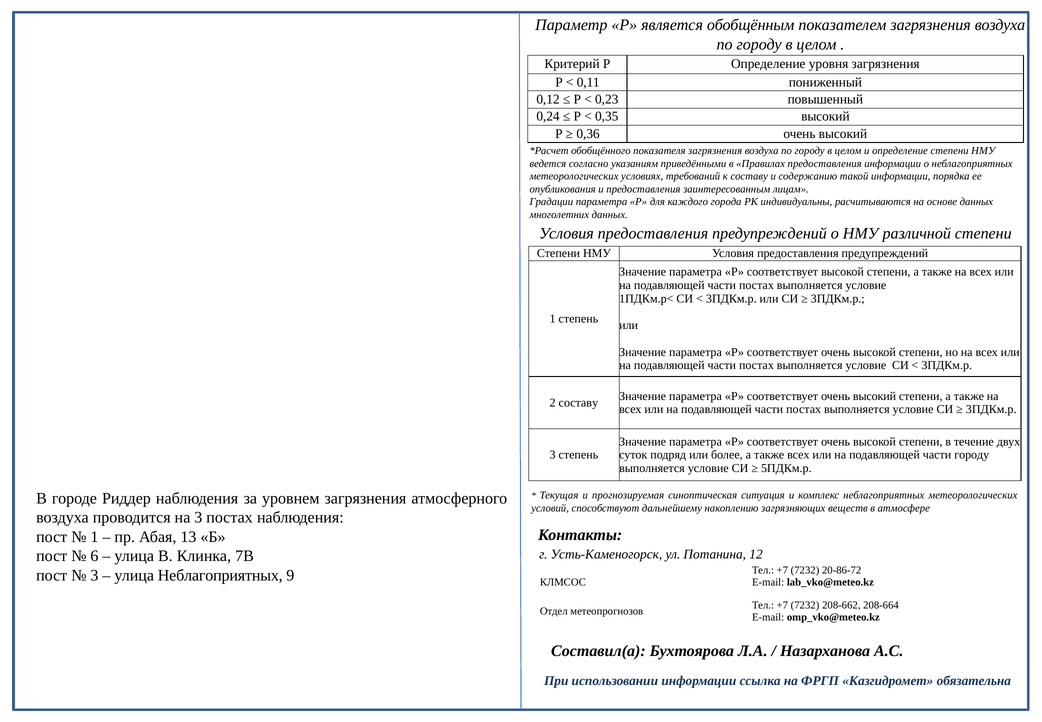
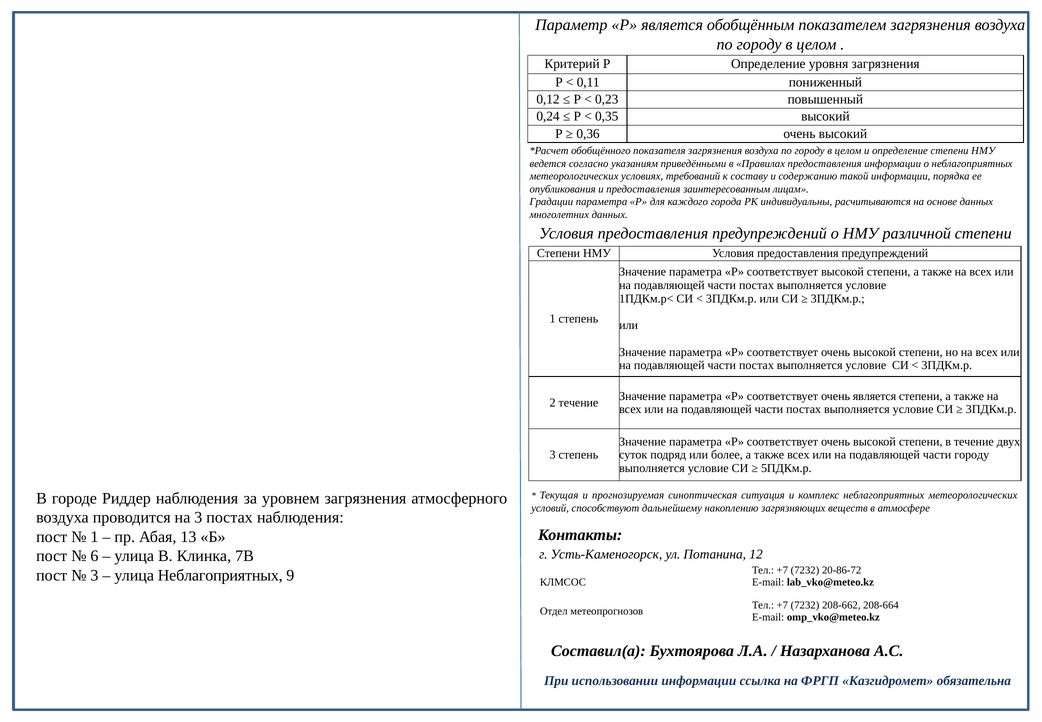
соответствует очень высокий: высокий -> является (875, 396)
2 составу: составу -> течение (578, 402)
